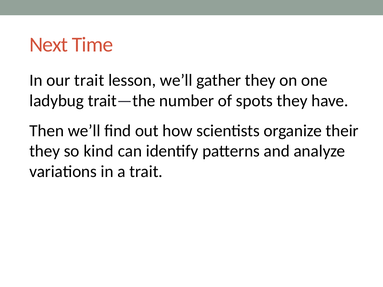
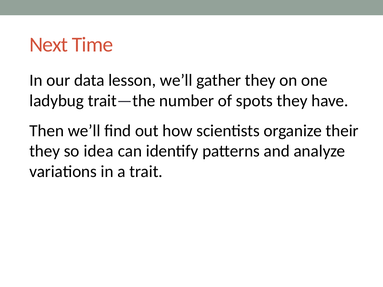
our trait: trait -> data (89, 80)
kind: kind -> idea (99, 151)
